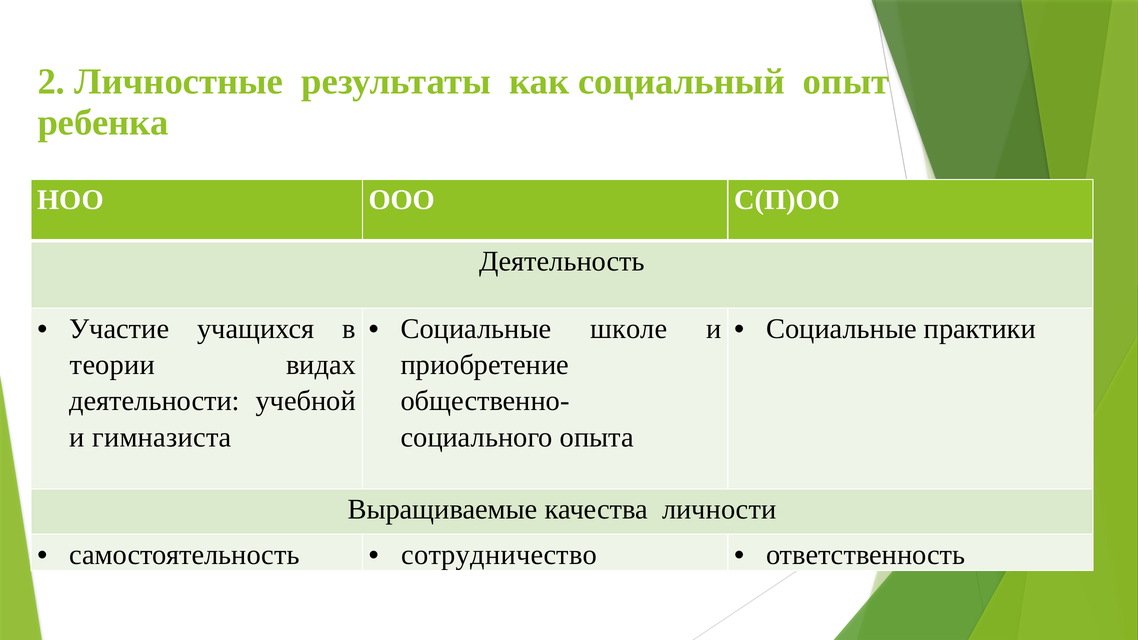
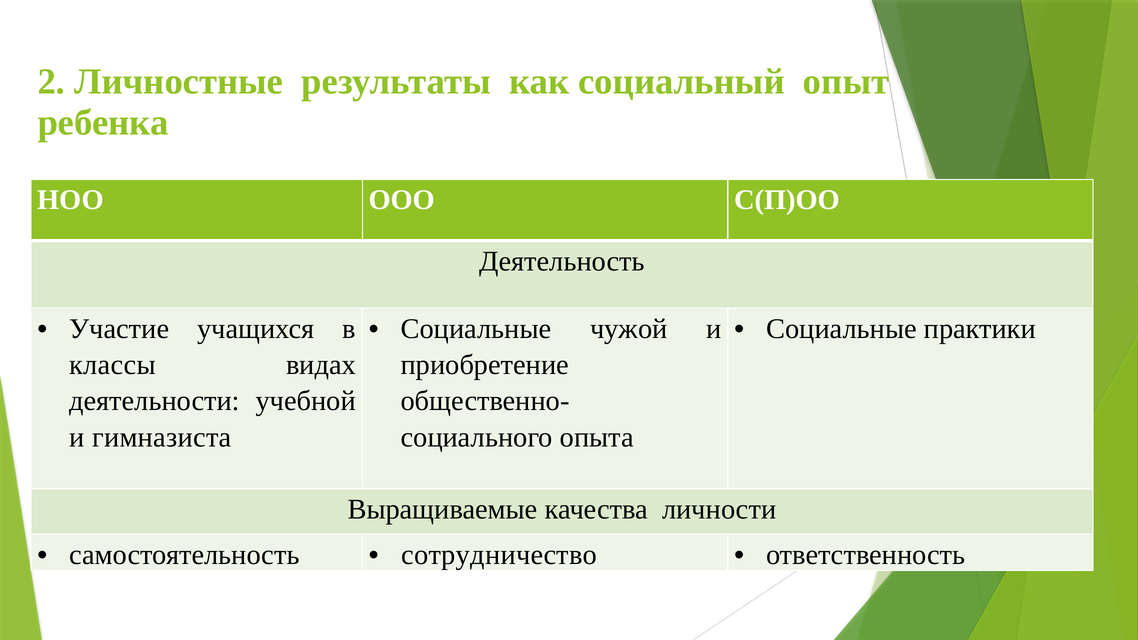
школе: школе -> чужой (629, 329)
теории: теории -> классы (112, 365)
